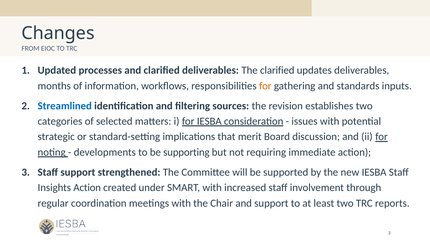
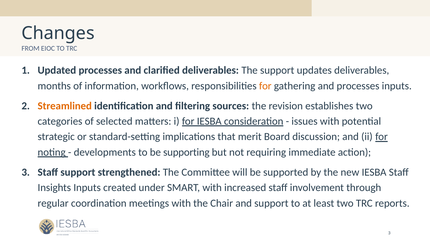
The clarified: clarified -> support (277, 70)
and standards: standards -> processes (358, 86)
Streamlined colour: blue -> orange (65, 106)
Insights Action: Action -> Inputs (87, 188)
